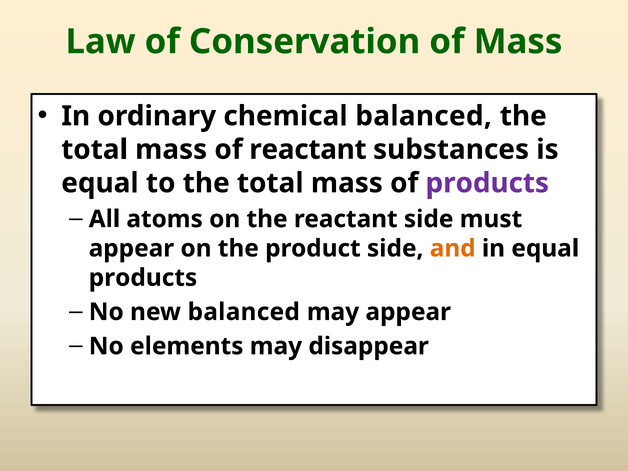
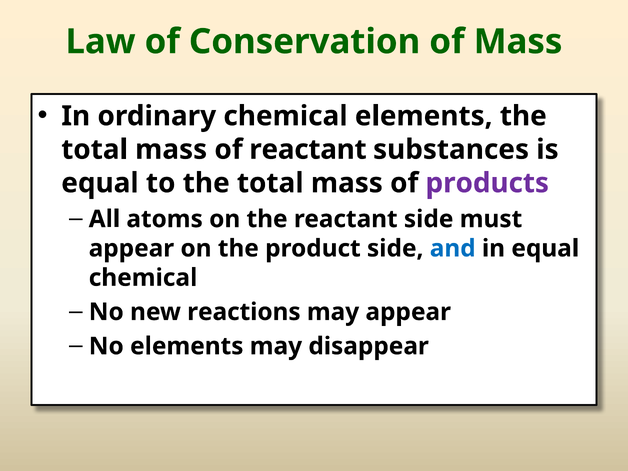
chemical balanced: balanced -> elements (424, 116)
and colour: orange -> blue (453, 248)
products: products -> chemical (143, 278)
new balanced: balanced -> reactions (244, 312)
